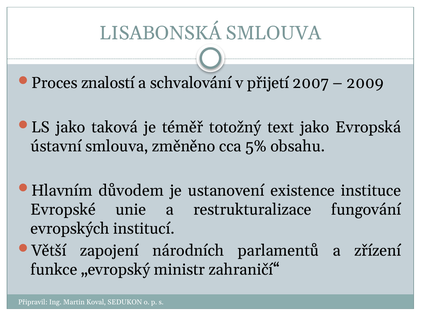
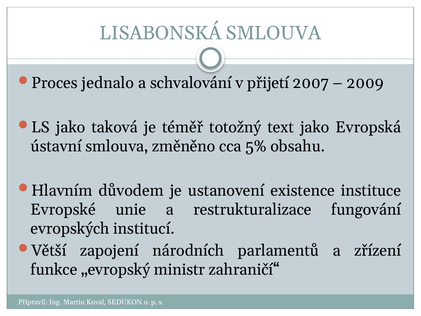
znalostí: znalostí -> jednalo (108, 83)
